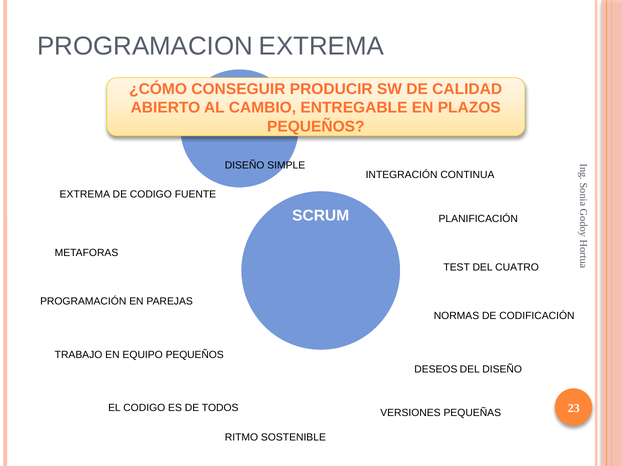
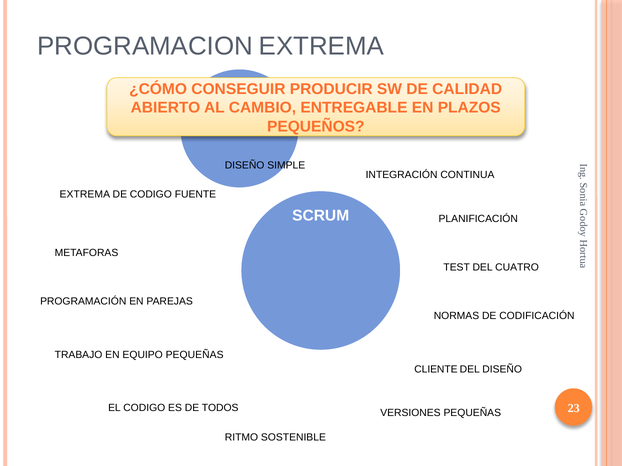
EQUIPO PEQUEÑOS: PEQUEÑOS -> PEQUEÑAS (195, 355)
DESEOS: DESEOS -> CLIENTE (436, 370)
